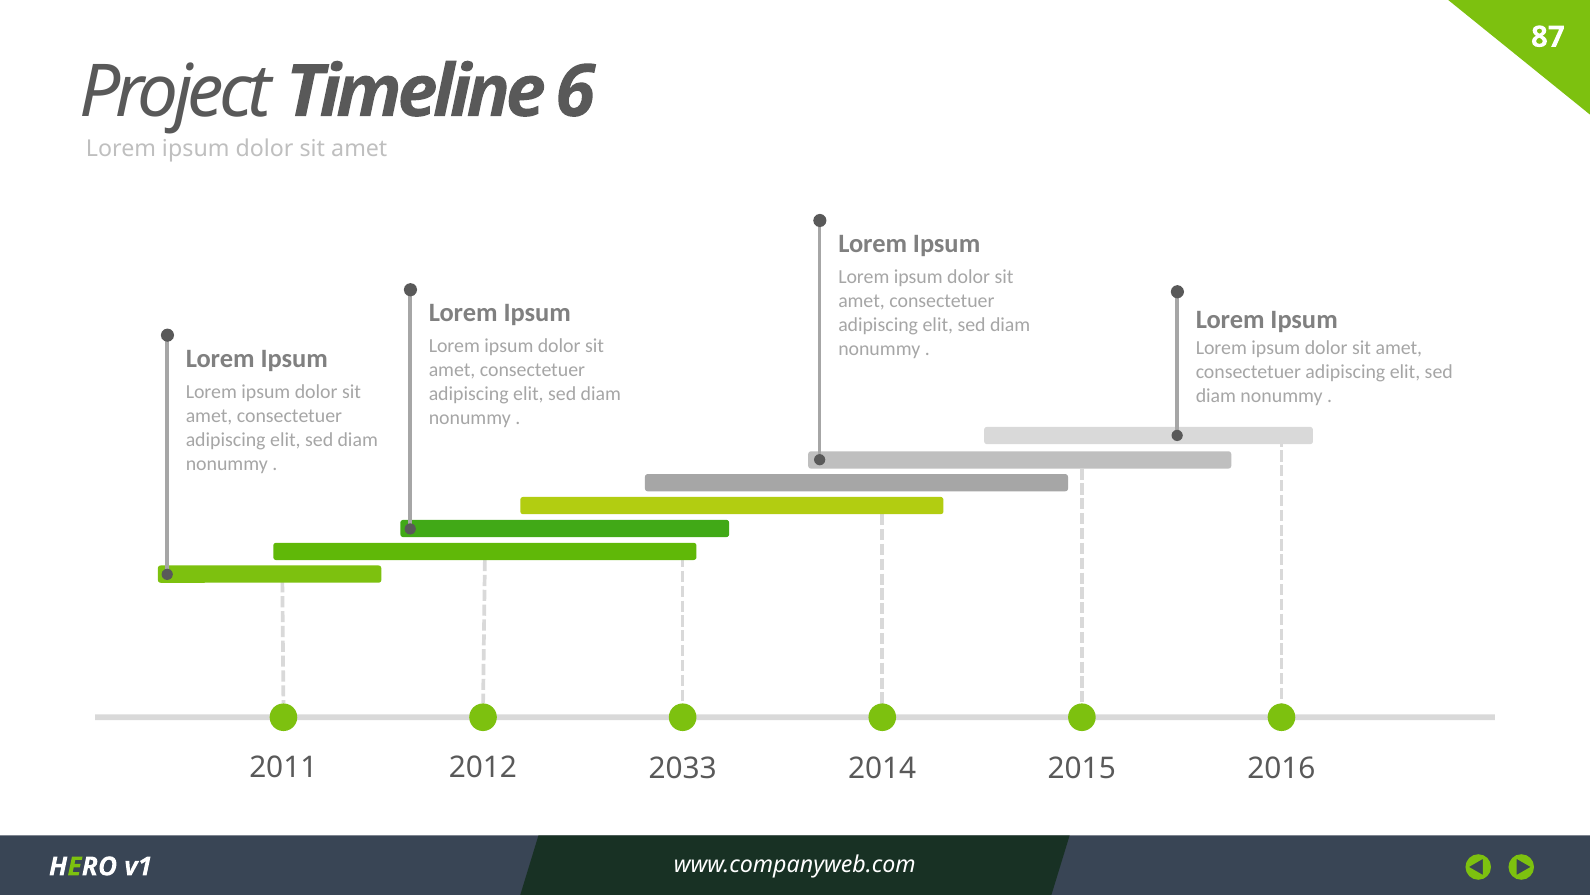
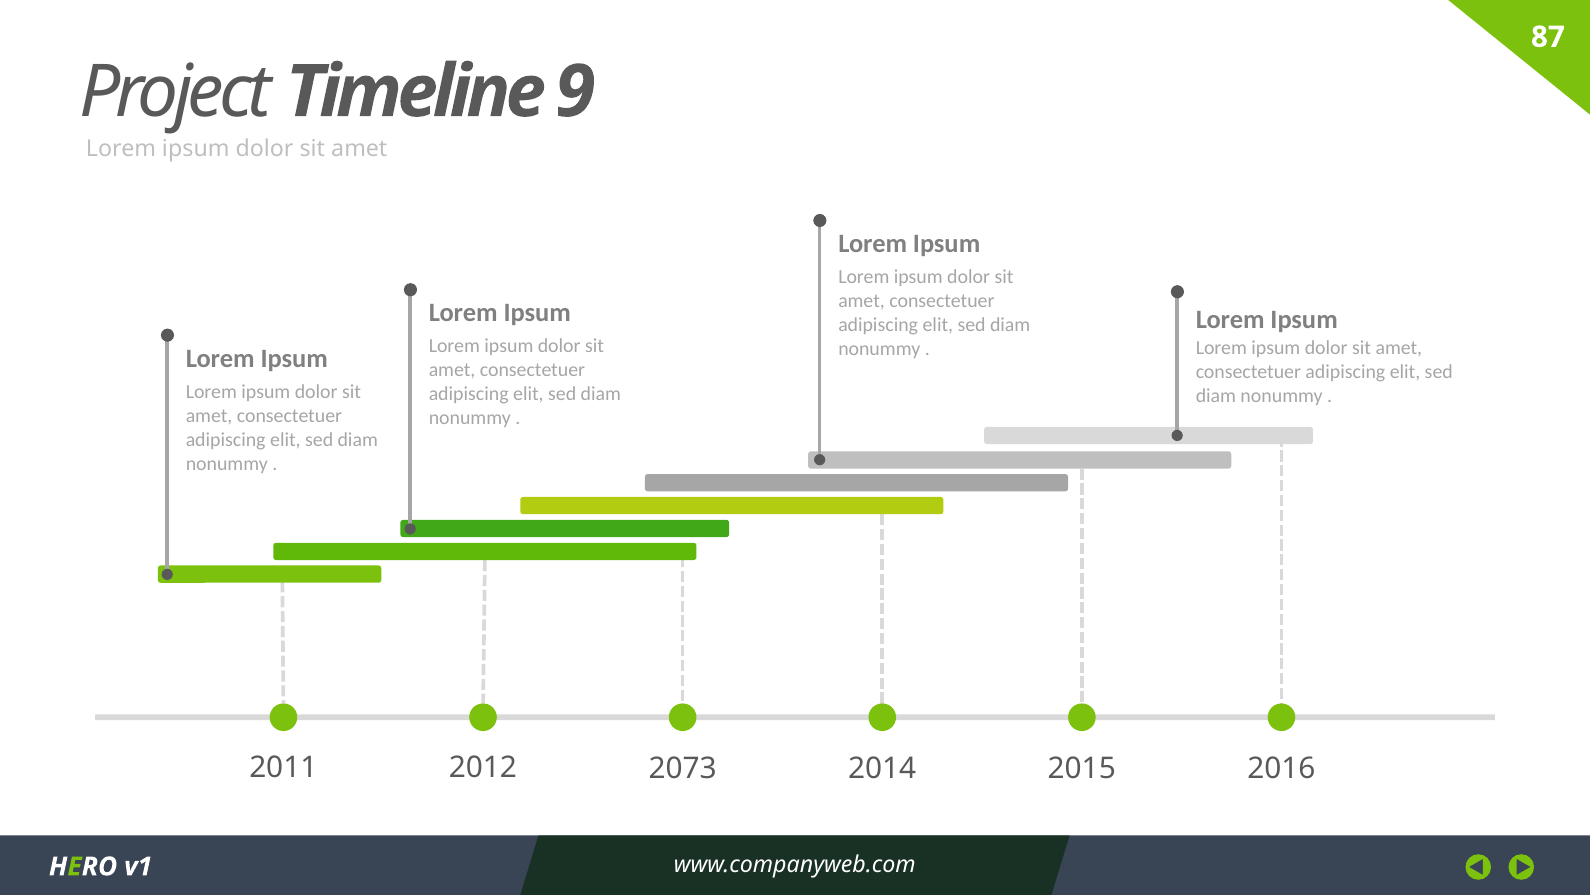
6: 6 -> 9 (575, 92)
2033: 2033 -> 2073 (683, 768)
